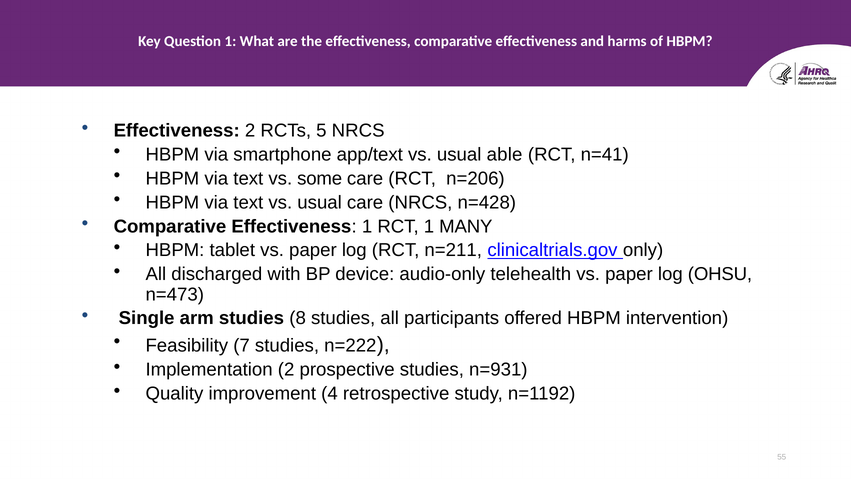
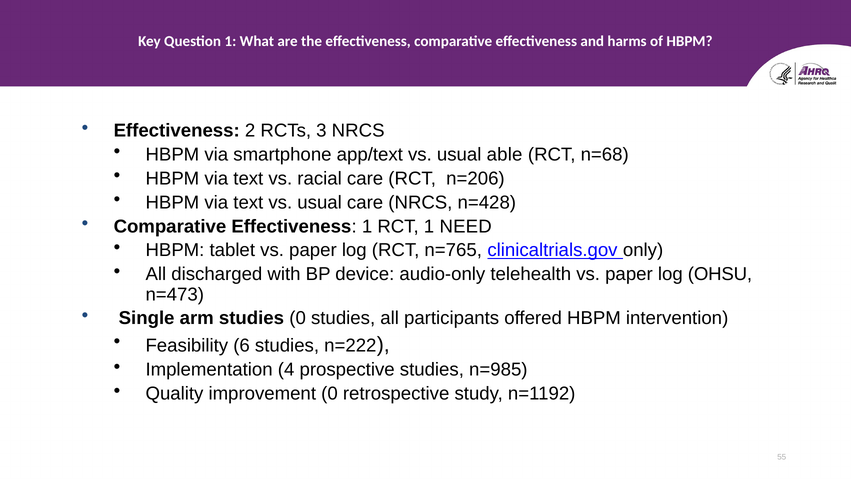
5: 5 -> 3 (321, 131)
n=41: n=41 -> n=68 (605, 154)
some: some -> racial (320, 178)
MANY: MANY -> NEED (466, 226)
n=211: n=211 -> n=765 (453, 250)
studies 8: 8 -> 0 (298, 318)
7: 7 -> 6 (242, 345)
Implementation 2: 2 -> 4 (286, 369)
n=931: n=931 -> n=985 (498, 369)
improvement 4: 4 -> 0 (329, 393)
